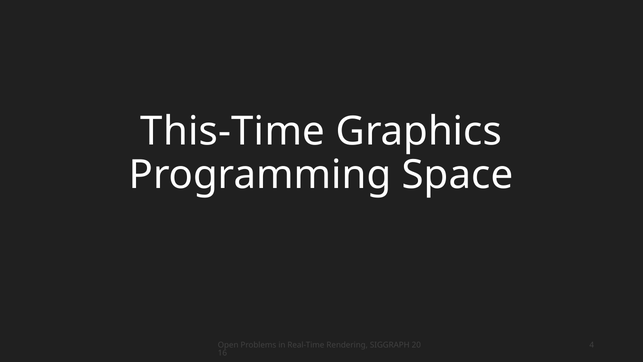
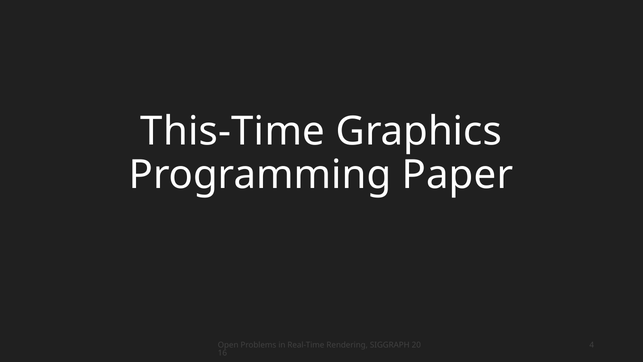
Space: Space -> Paper (457, 175)
